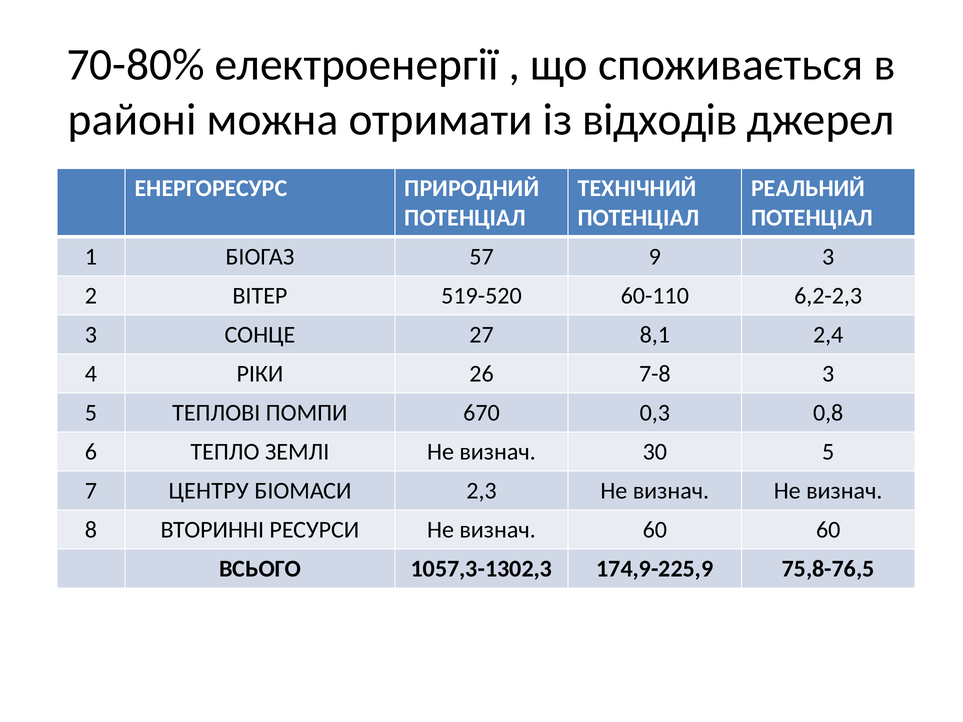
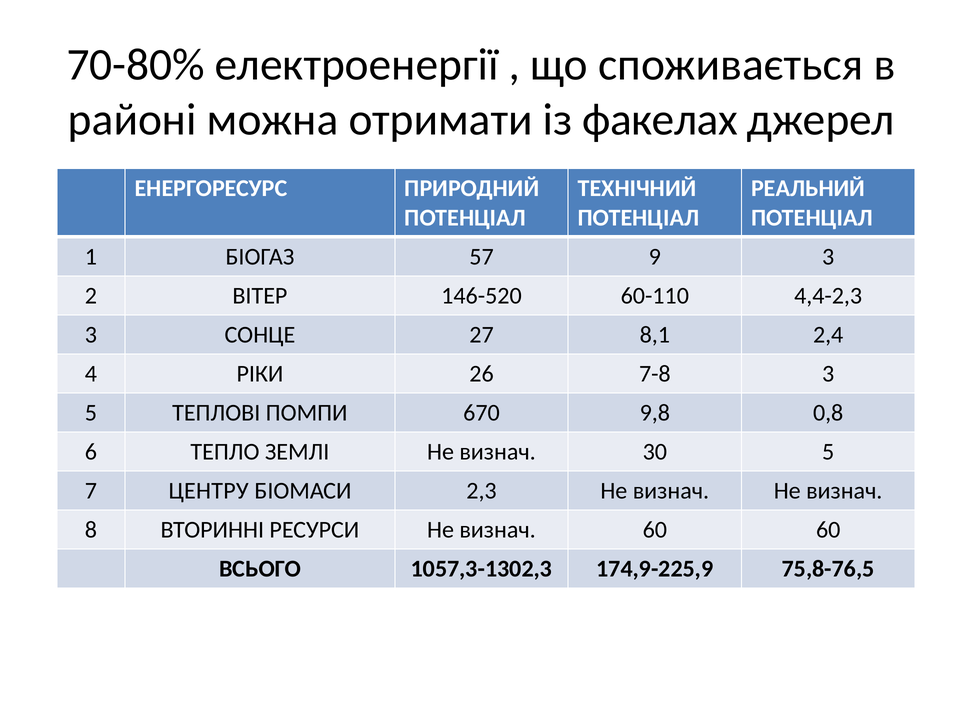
відходів: відходів -> факелах (660, 120)
519-520: 519-520 -> 146-520 (481, 296)
6,2-2,3: 6,2-2,3 -> 4,4-2,3 (828, 296)
0,3: 0,3 -> 9,8 (655, 413)
